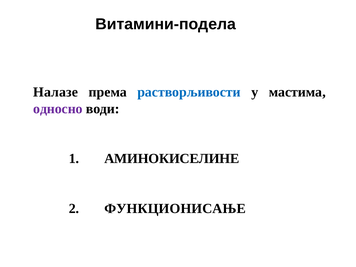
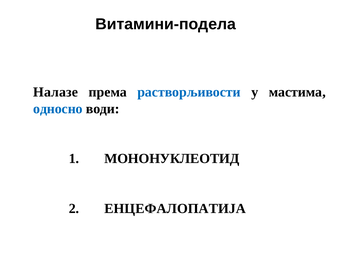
односно colour: purple -> blue (58, 109)
АМИНОКИСЕЛИНЕ: АМИНОКИСЕЛИНЕ -> МОНОНУКЛЕОТИД (172, 159)
ФУНКЦИОНИСАЊЕ: ФУНКЦИОНИСАЊЕ -> ЕНЦЕФАЛОПАТИЈА (175, 209)
